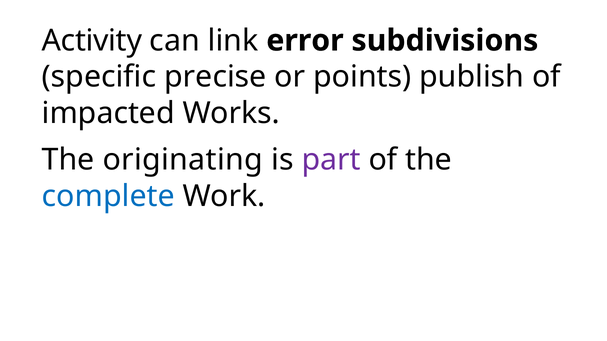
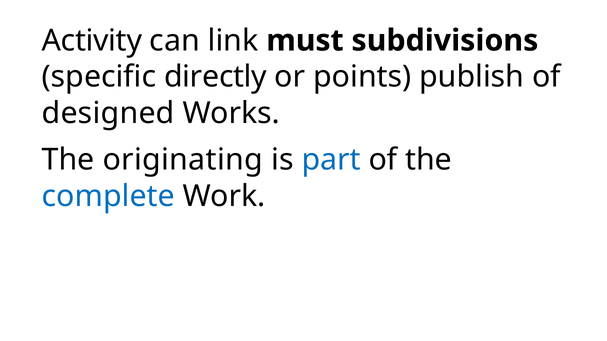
error: error -> must (305, 41)
precise: precise -> directly (216, 77)
impacted: impacted -> designed (108, 113)
part colour: purple -> blue (331, 160)
